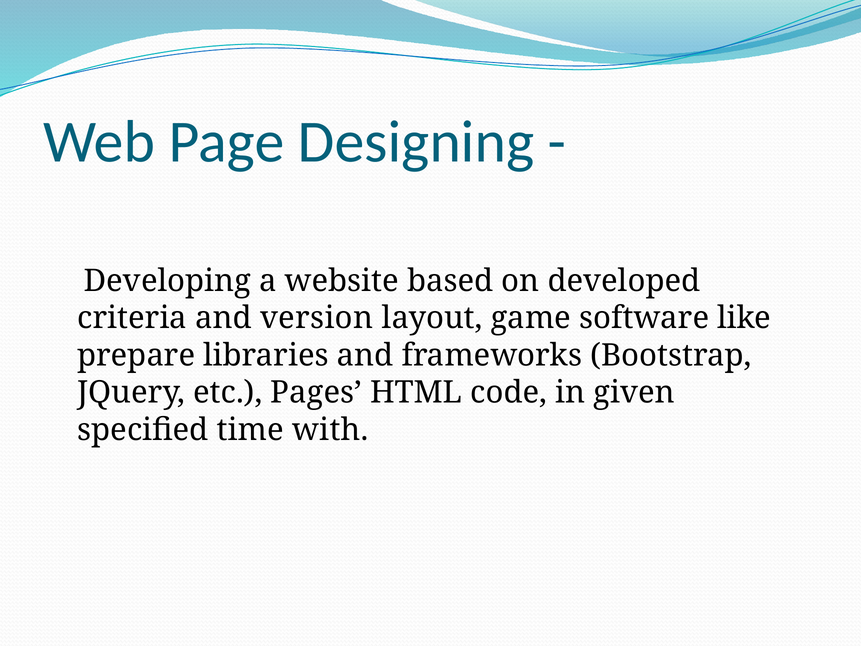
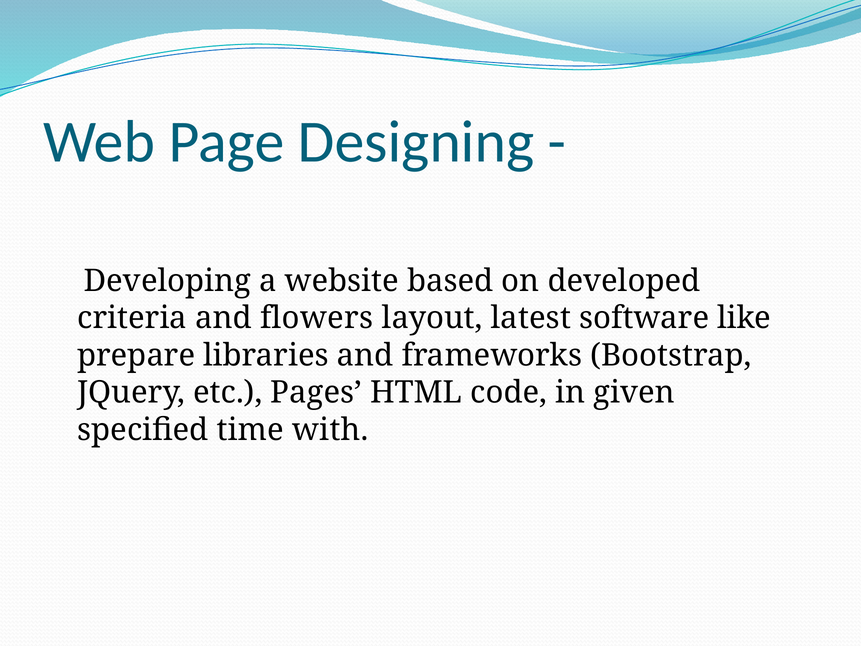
version: version -> flowers (317, 318)
game: game -> latest (531, 318)
